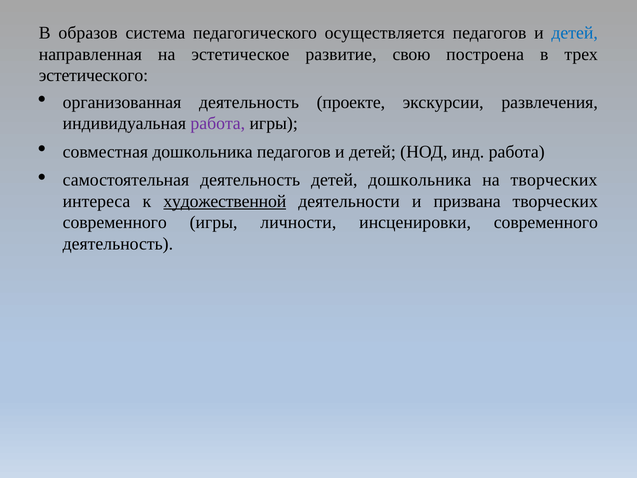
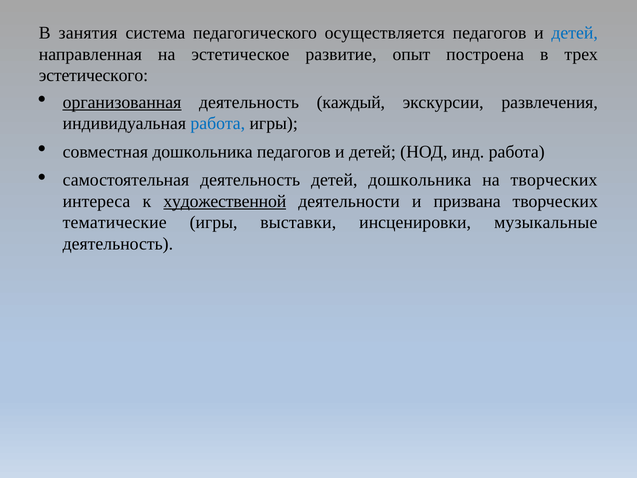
образов: образов -> занятия (88, 33)
свою: свою -> опыт (411, 54)
организованная underline: none -> present (122, 102)
проекте: проекте -> каждый (351, 102)
работа colour: purple -> blue (218, 123)
современного: современного -> тематические (115, 223)
личности: личности -> выставки (298, 223)
инсценировки современного: современного -> музыкальные (546, 223)
